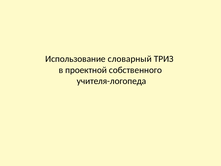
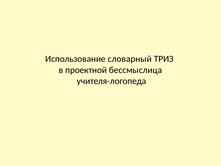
собственного: собственного -> бессмыслица (135, 70)
